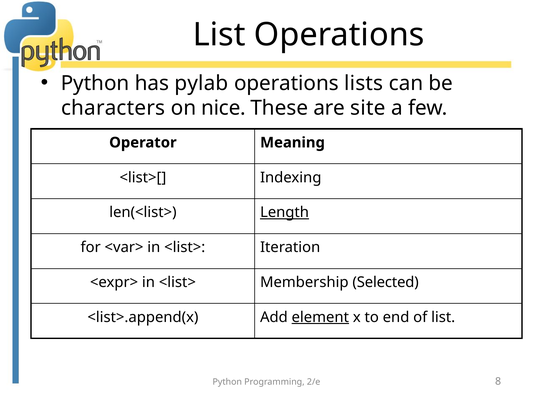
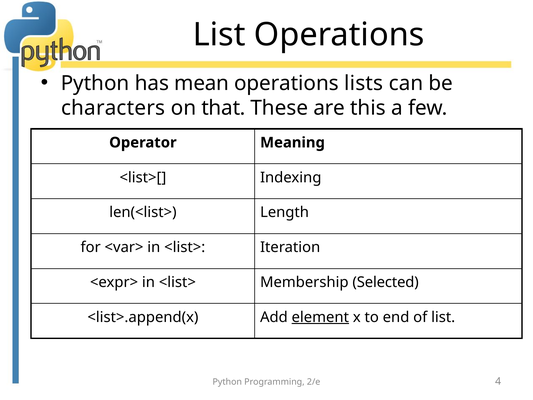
pylab: pylab -> mean (202, 83)
nice: nice -> that (223, 108)
site: site -> this (368, 108)
Length underline: present -> none (285, 212)
8: 8 -> 4 (498, 381)
